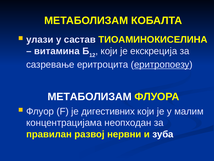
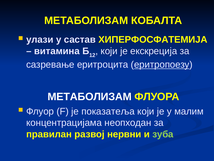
ТИОАМИНОКИСЕЛИНА: ТИОАМИНОКИСЕЛИНА -> ХИПЕРФОСФАТЕМИЈА (153, 40)
дигестивних: дигестивних -> показатеља (108, 111)
зуба colour: white -> light green (163, 134)
